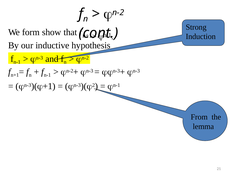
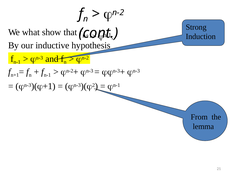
form: form -> what (31, 32)
